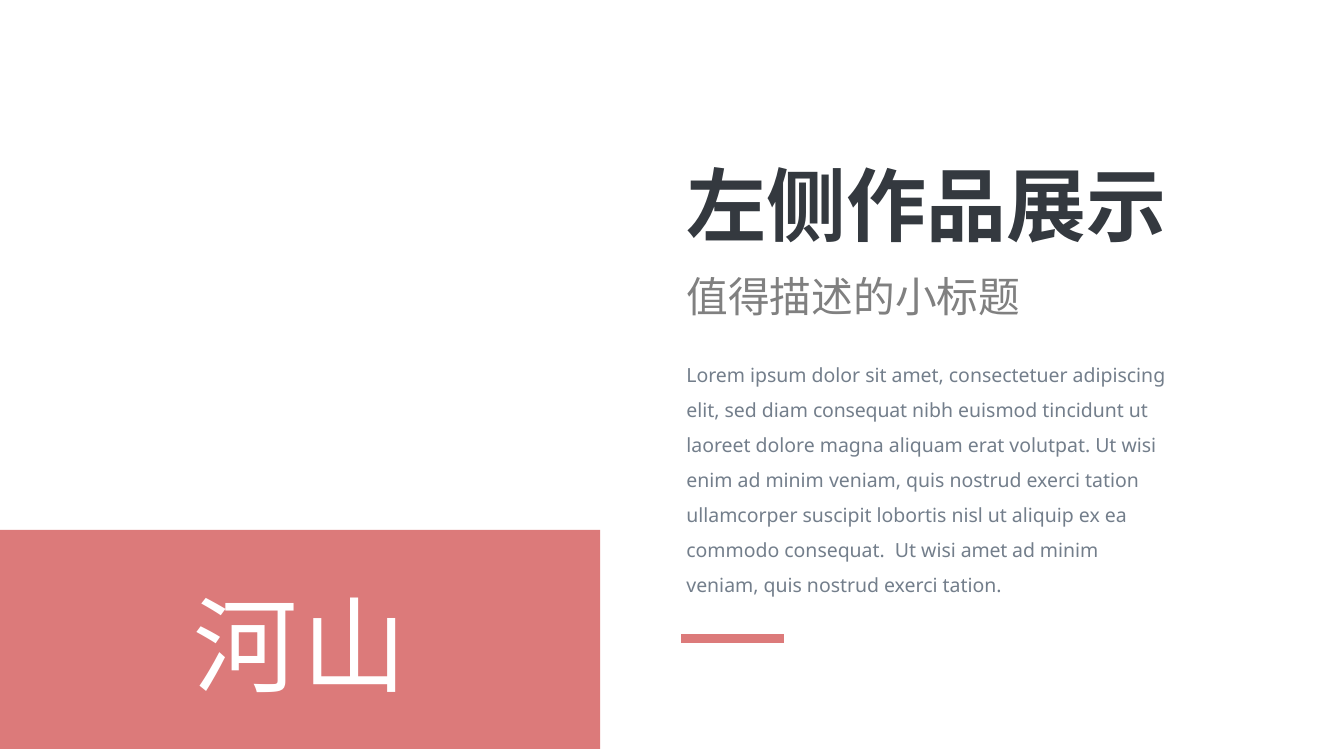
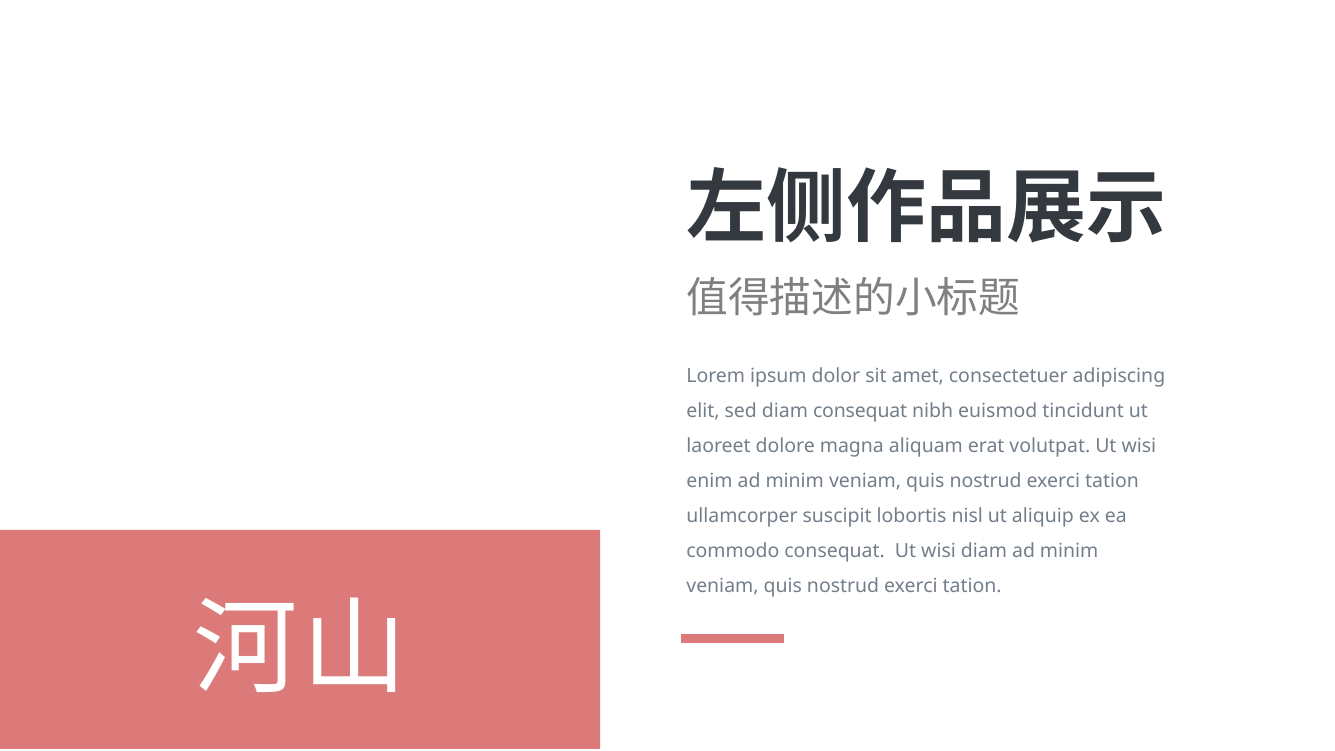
wisi amet: amet -> diam (984, 551)
